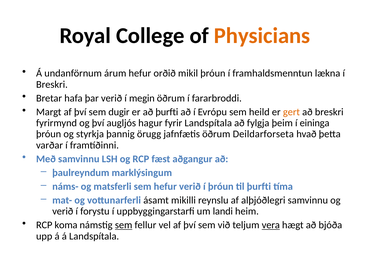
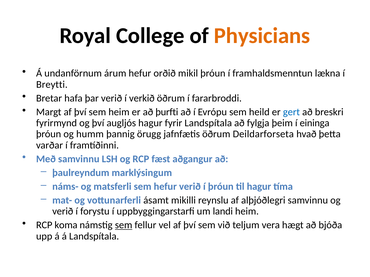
Breskri: Breskri -> Breytti (52, 85)
megin: megin -> verkið (142, 98)
sem dugir: dugir -> heim (119, 112)
gert colour: orange -> blue (291, 112)
styrkja: styrkja -> humm (90, 134)
til þurfti: þurfti -> hagur (259, 187)
vera underline: present -> none (271, 225)
